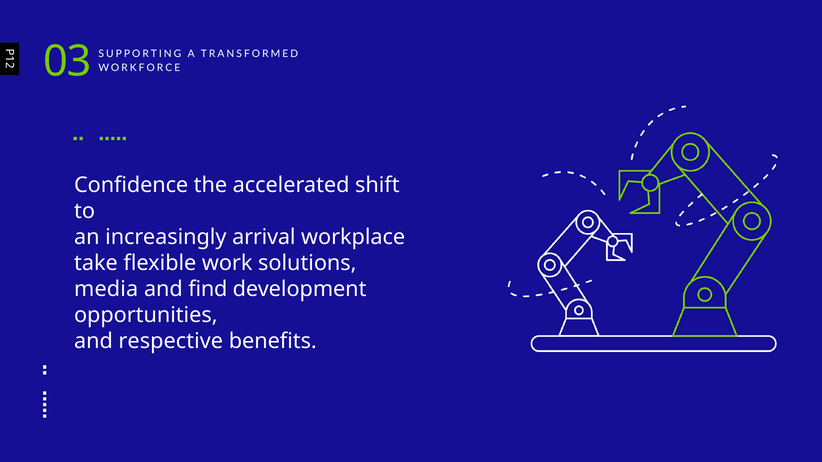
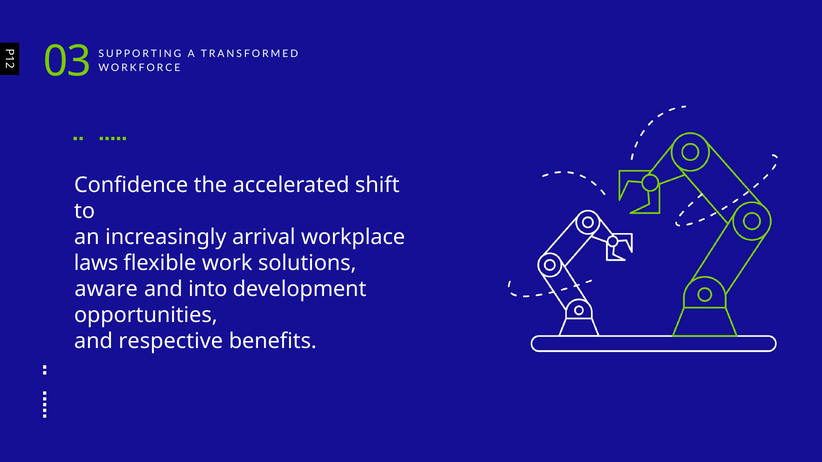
take: take -> laws (96, 263)
media: media -> aware (106, 289)
find: find -> into (208, 289)
